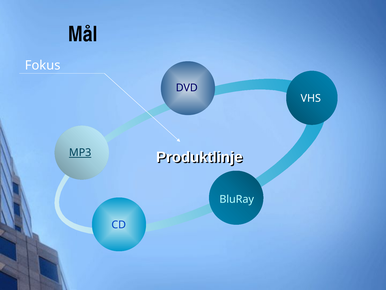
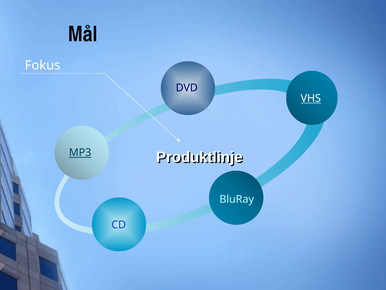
VHS underline: none -> present (311, 98)
